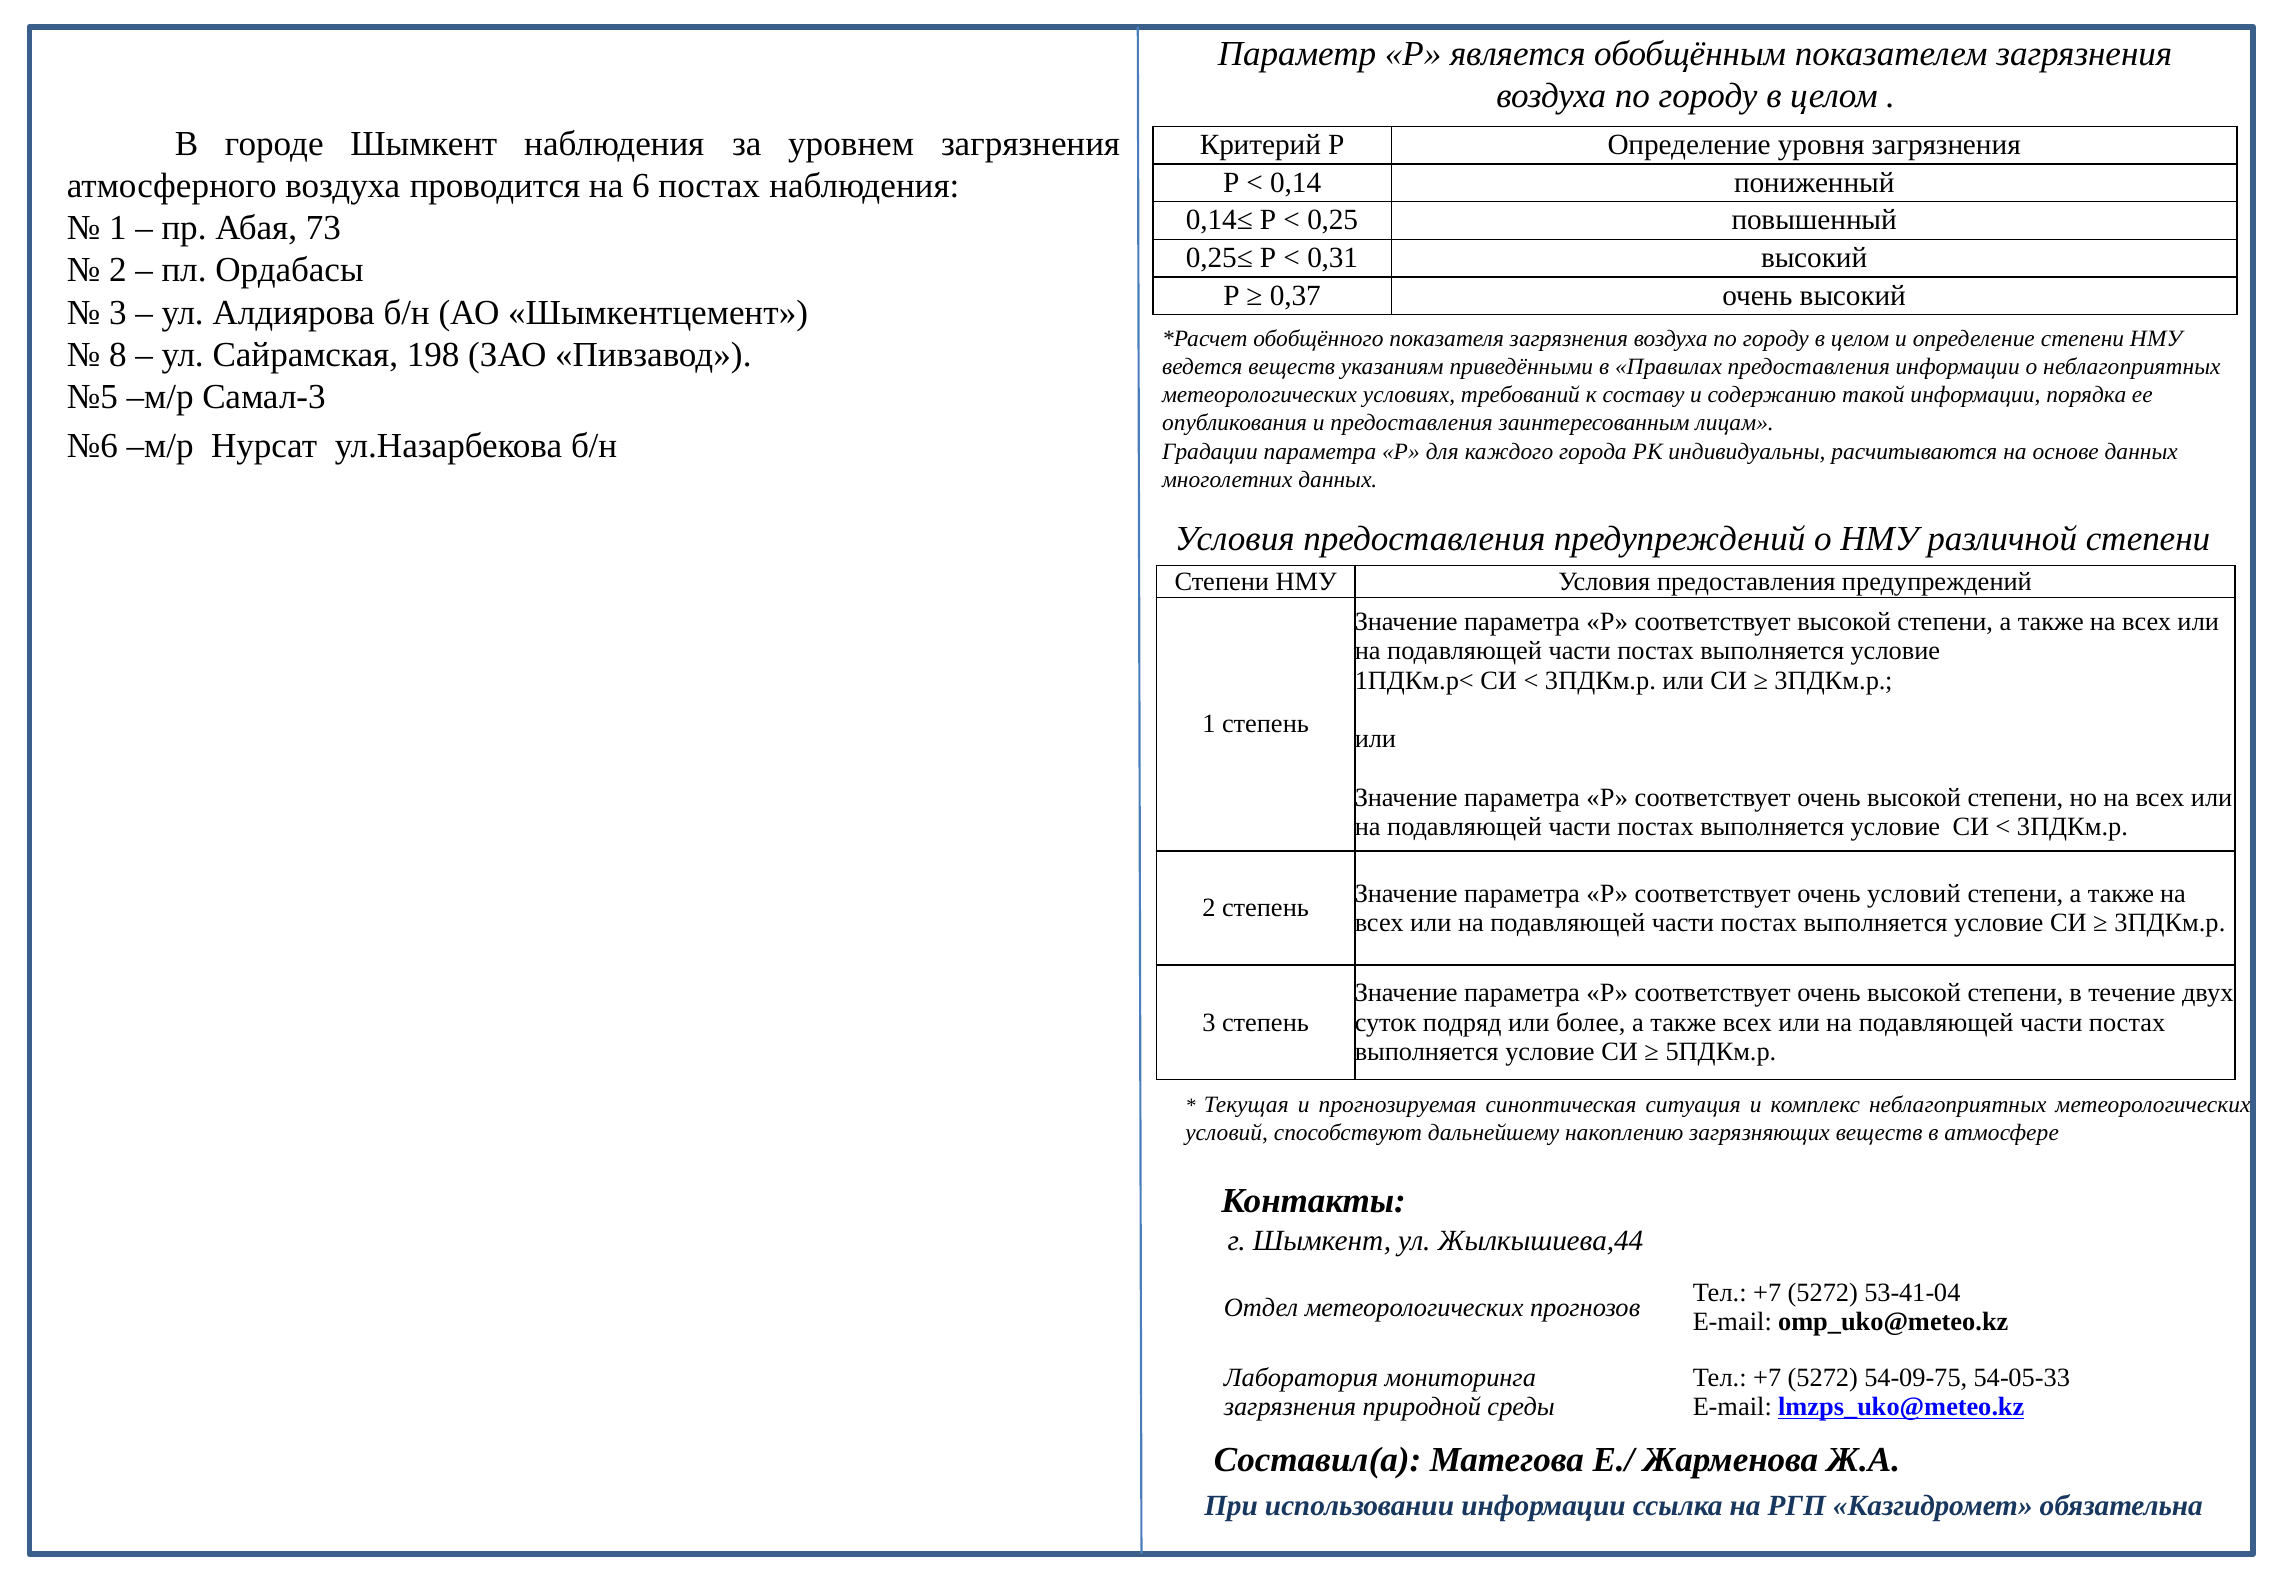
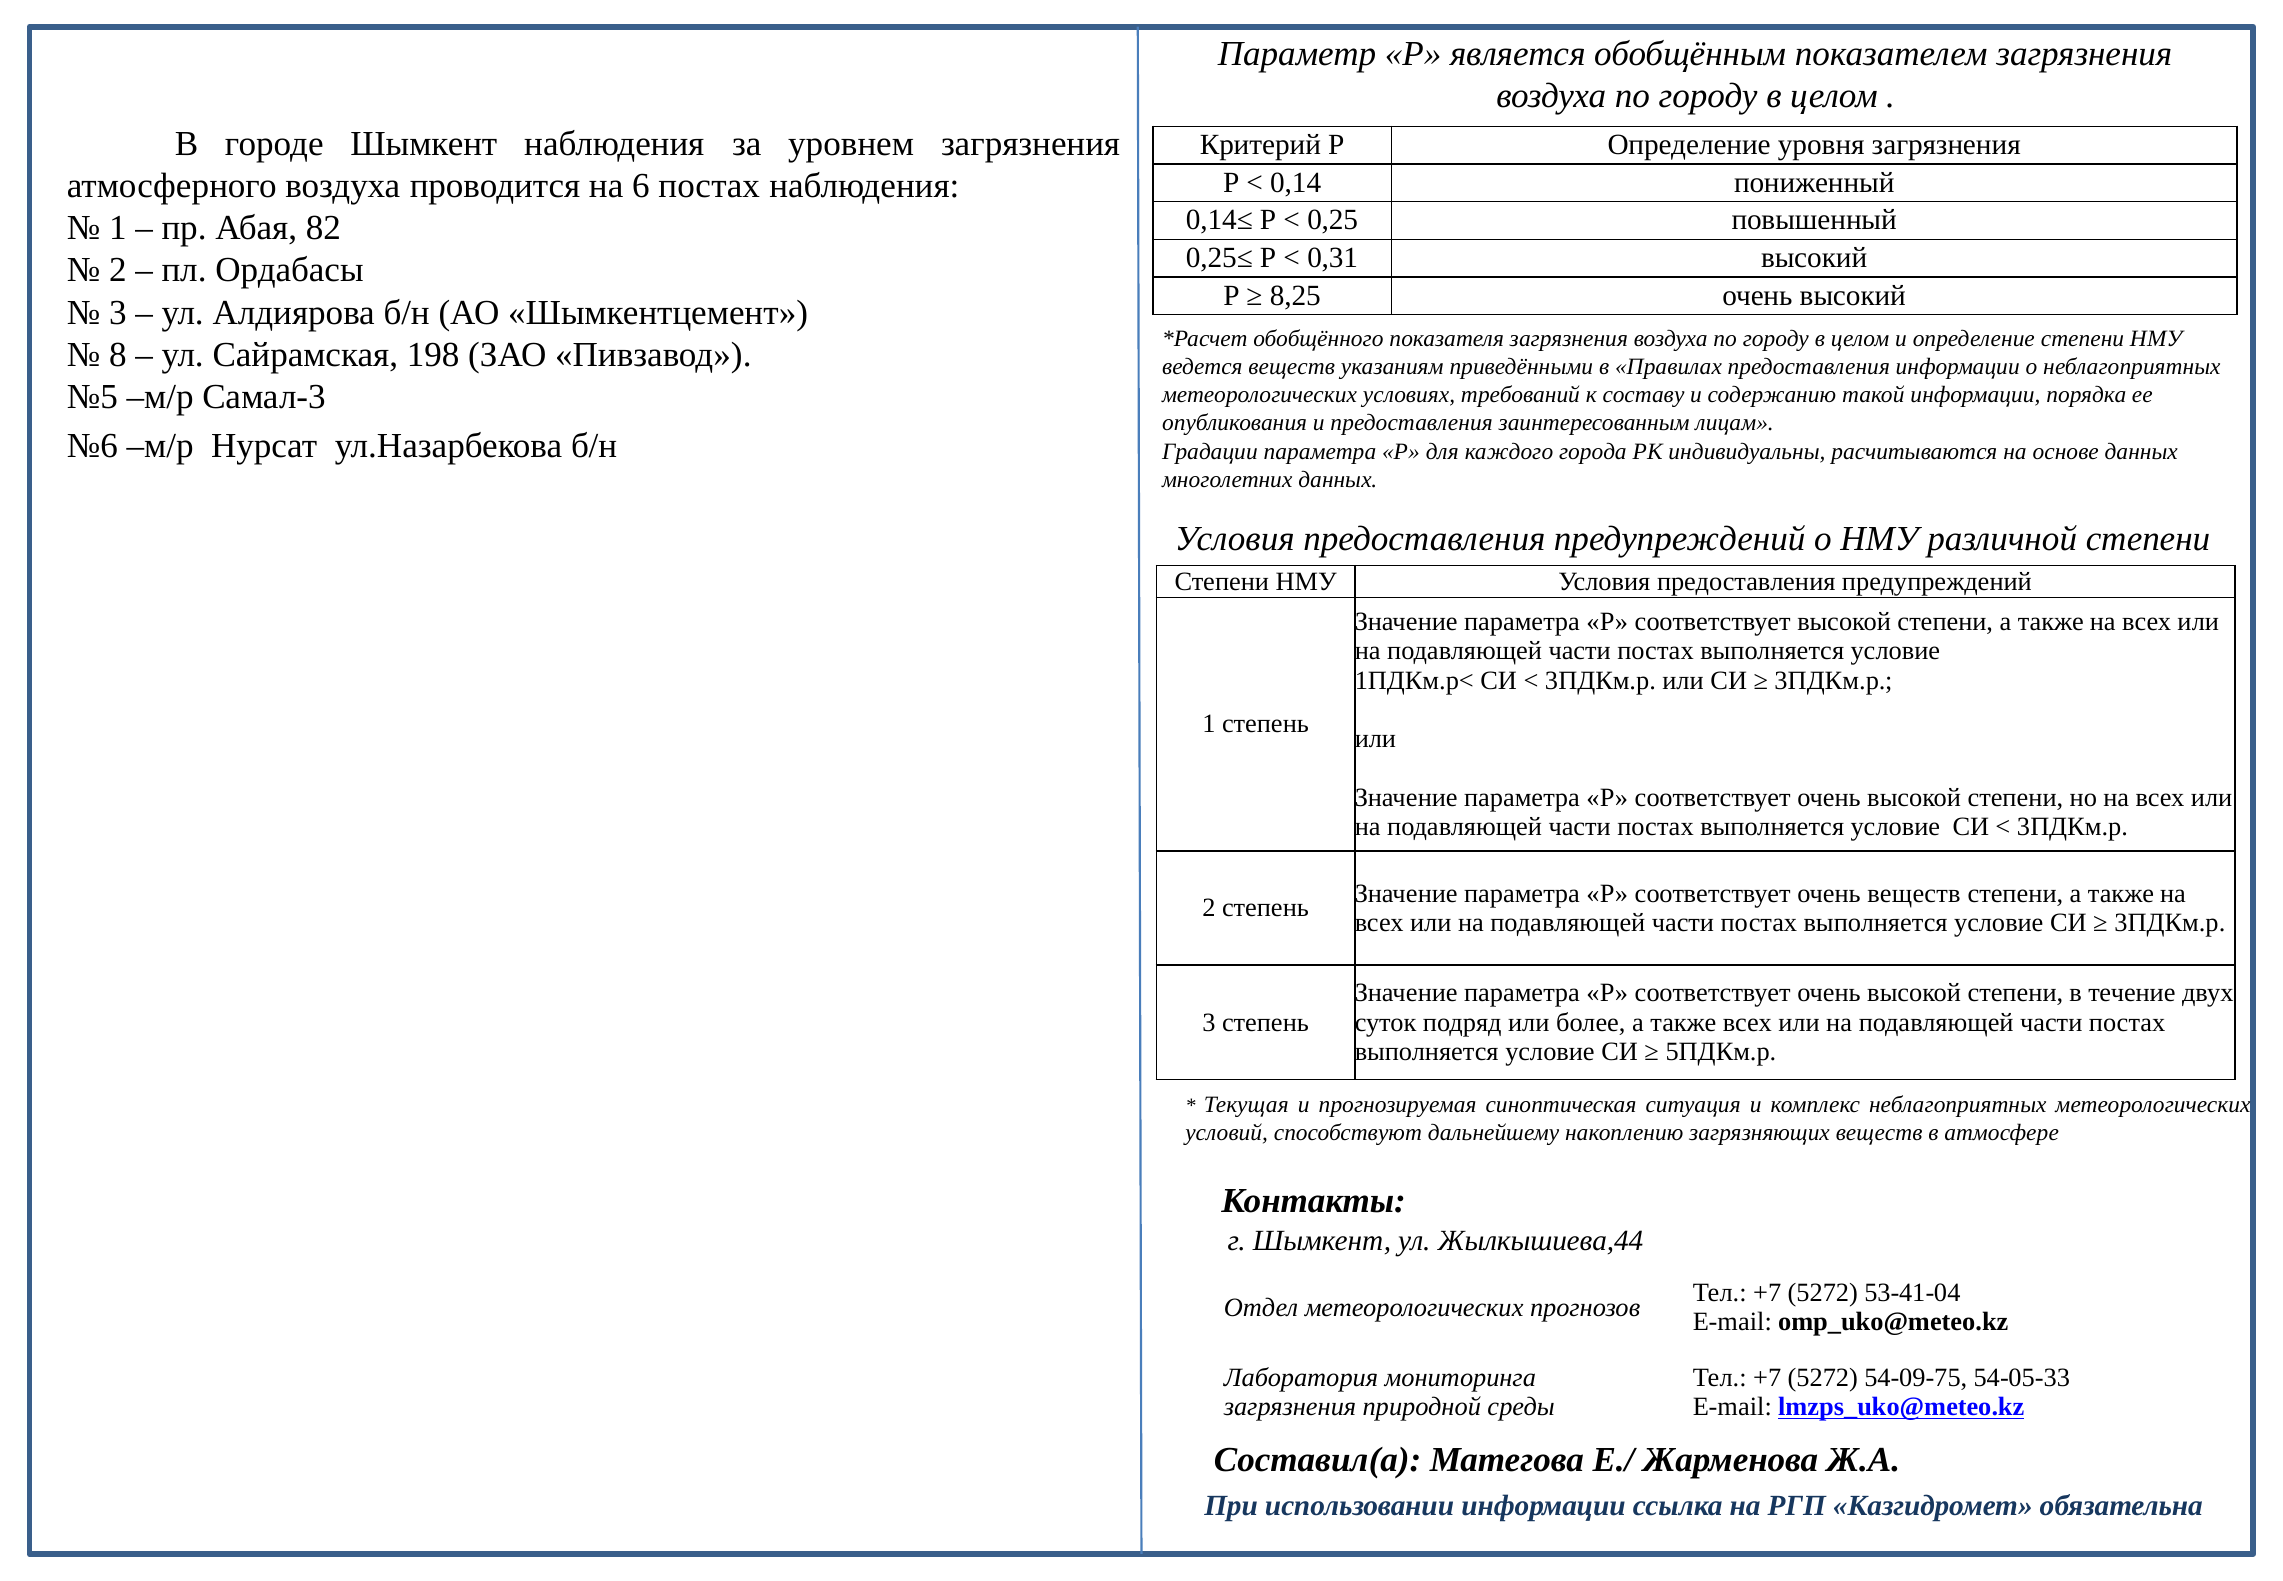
73: 73 -> 82 (323, 228)
0,37: 0,37 -> 8,25 (1295, 296)
очень условий: условий -> веществ (1914, 893)
